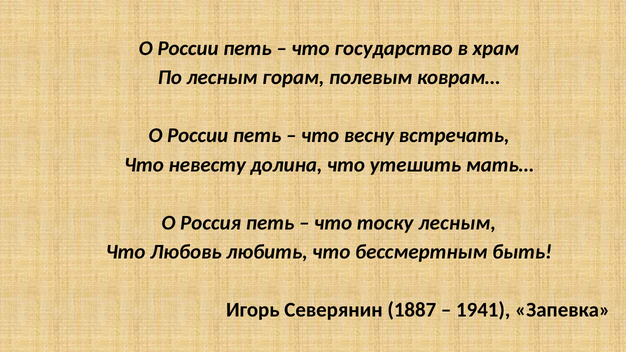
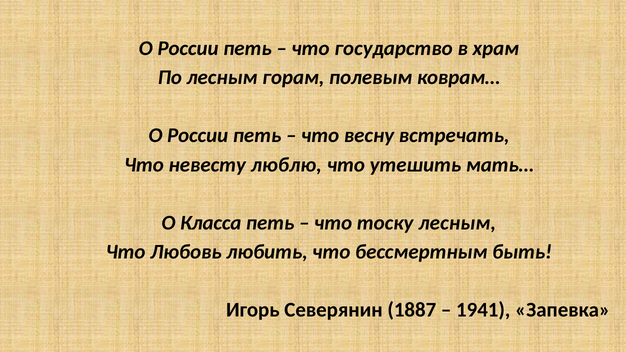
долина: долина -> люблю (286, 165)
Россия: Россия -> Класса (211, 223)
